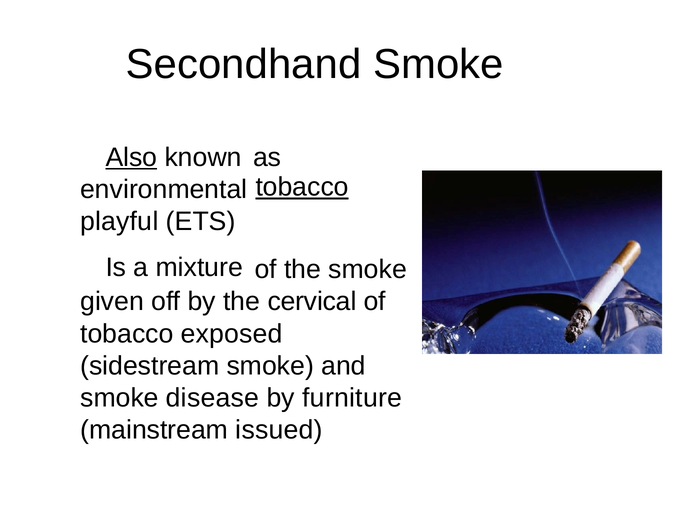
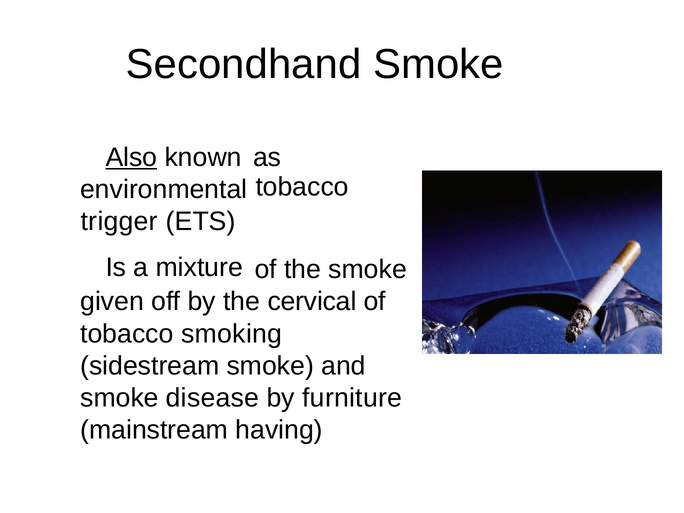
tobacco underline: present -> none (302, 187)
playful: playful -> trigger (119, 221)
exposed: exposed -> smoking (232, 333)
issued: issued -> having (279, 429)
